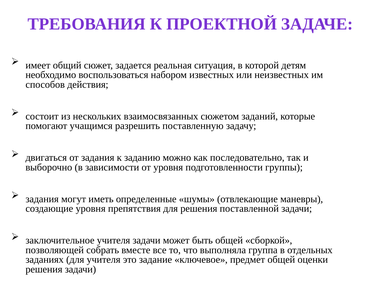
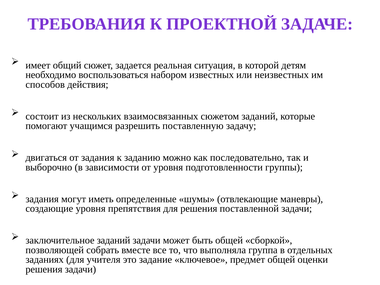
заключительное учителя: учителя -> заданий (114, 240)
